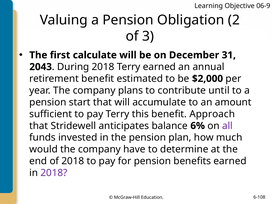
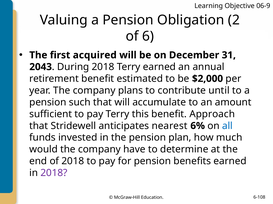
3: 3 -> 6 (148, 36)
calculate: calculate -> acquired (95, 55)
start: start -> such (80, 103)
balance: balance -> nearest (170, 126)
all colour: purple -> blue (227, 126)
